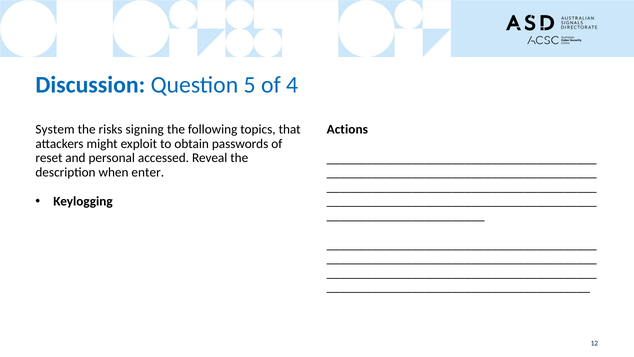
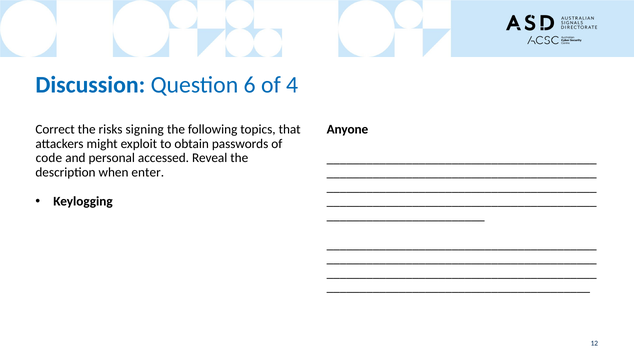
5: 5 -> 6 (250, 85)
Actions: Actions -> Anyone (347, 129)
System: System -> Correct (55, 129)
reset: reset -> code (49, 158)
